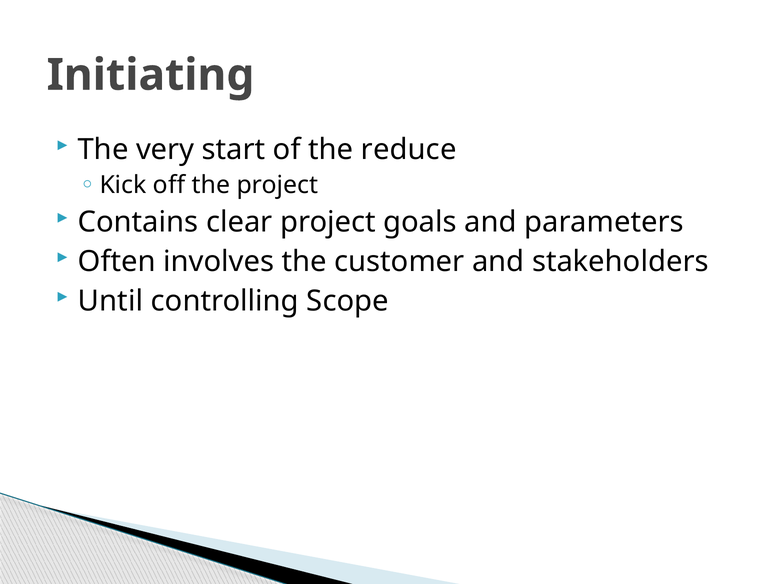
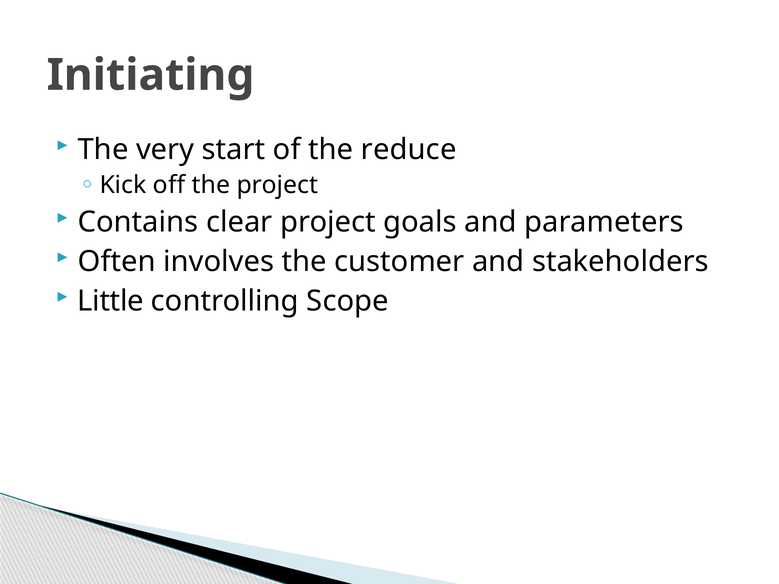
Until: Until -> Little (111, 301)
